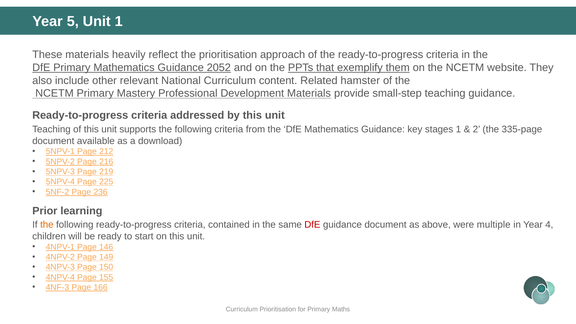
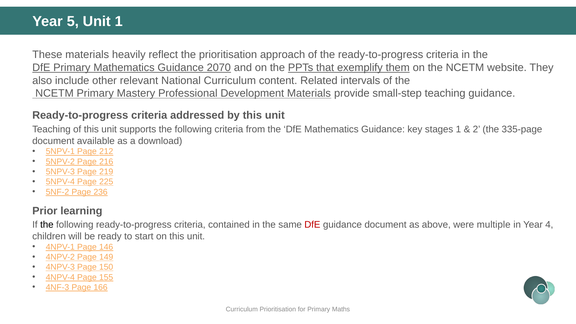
2052: 2052 -> 2070 (219, 67)
hamster: hamster -> intervals (360, 80)
the colour: orange -> black (47, 225)
